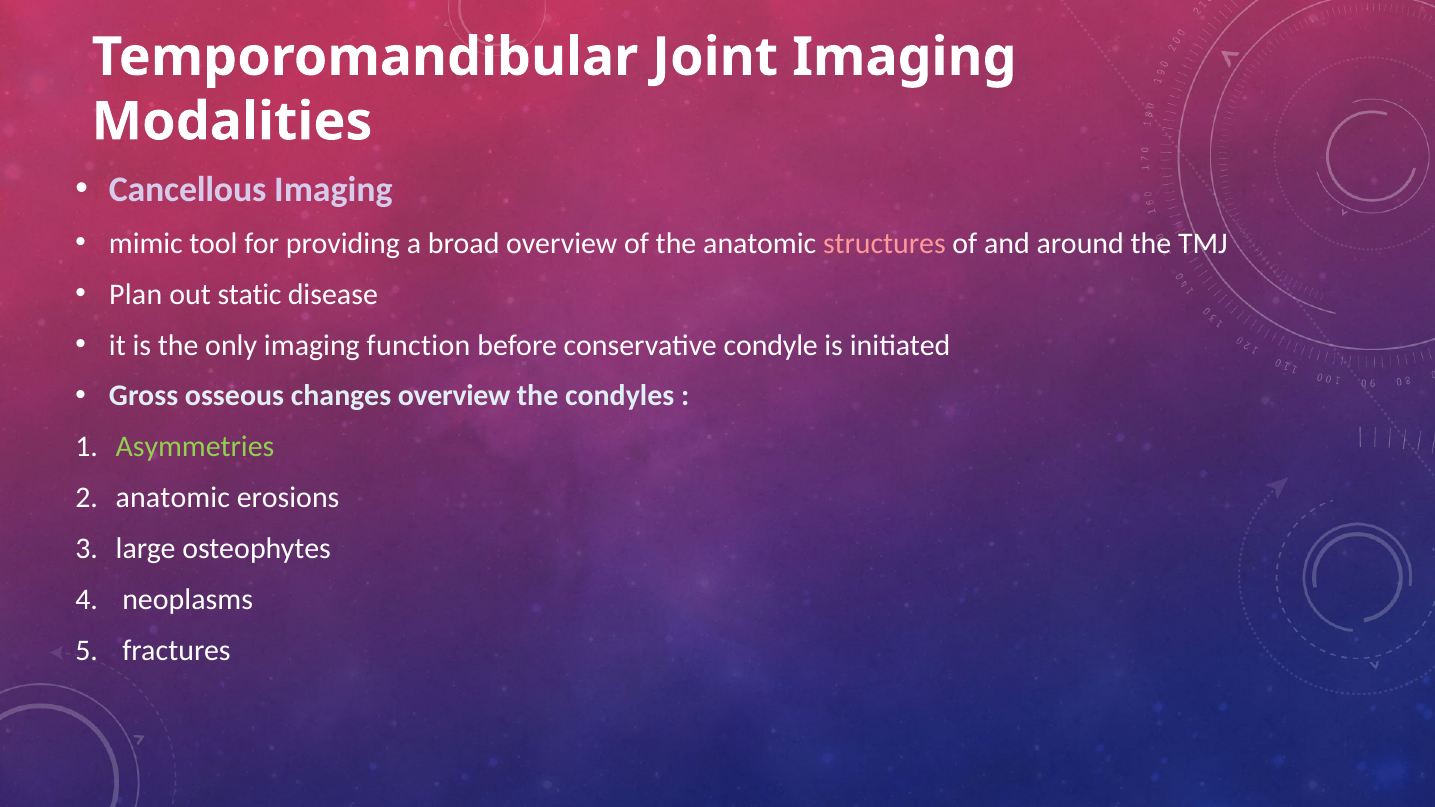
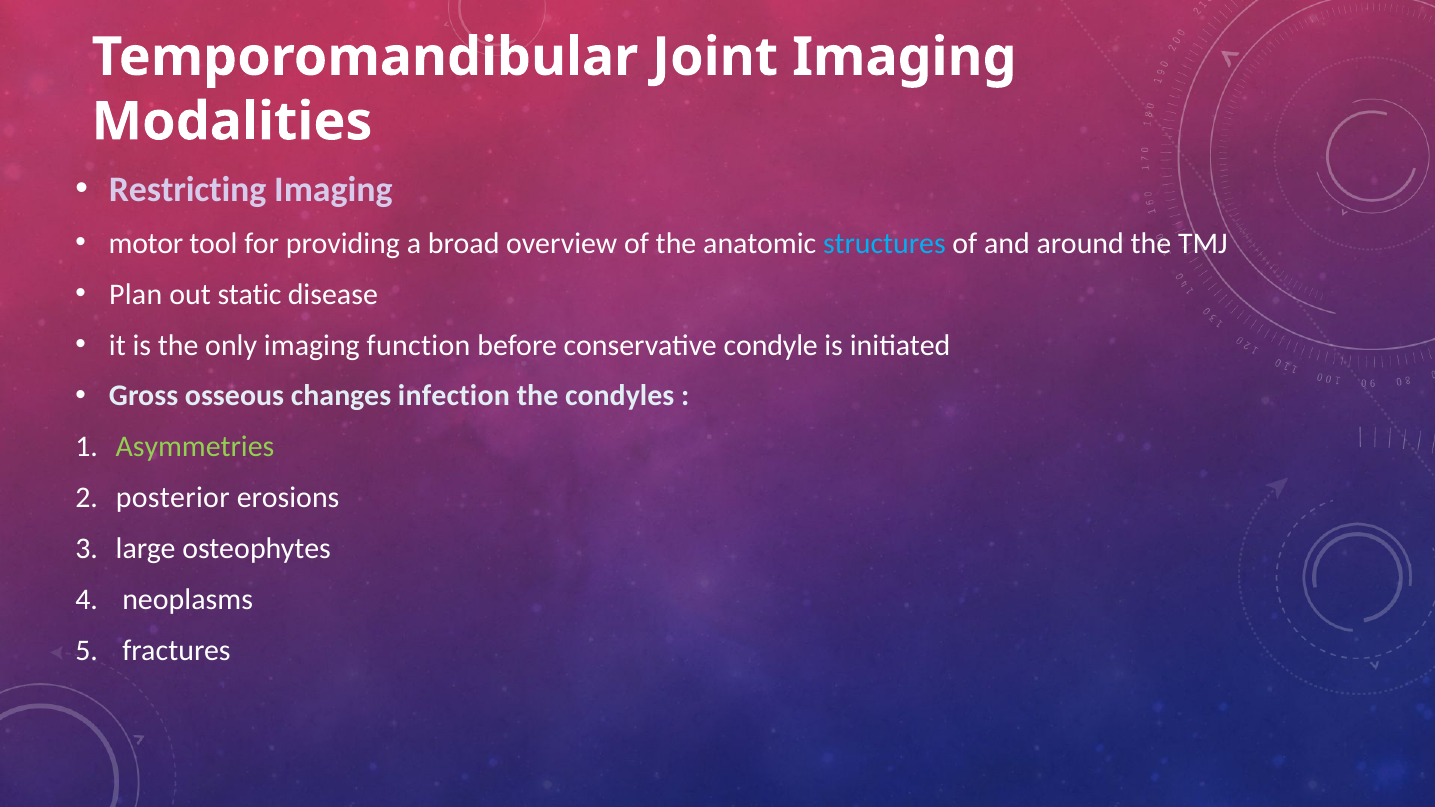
Cancellous: Cancellous -> Restricting (188, 190)
mimic: mimic -> motor (146, 244)
structures colour: pink -> light blue (884, 244)
changes overview: overview -> infection (454, 396)
anatomic: anatomic -> posterior (173, 498)
